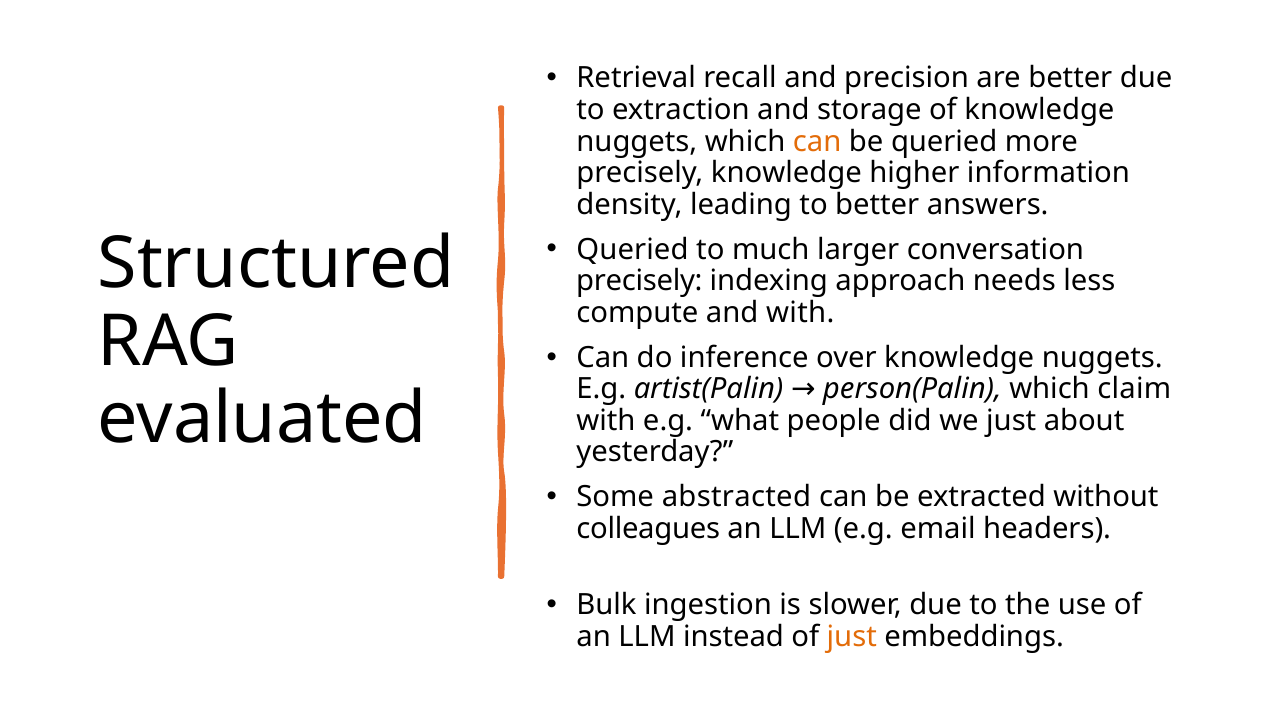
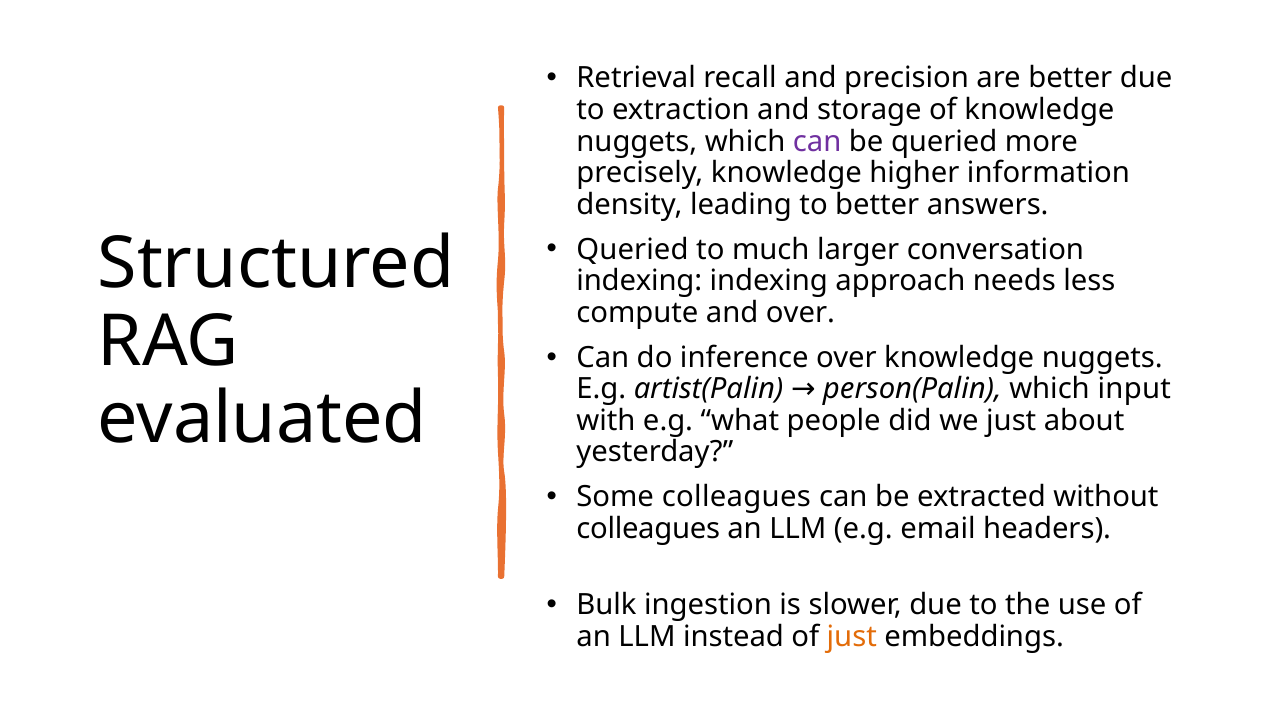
can colour: orange -> purple (817, 141)
precisely: precisely -> indexing (639, 281)
and with: with -> over (800, 313)
claim: claim -> input (1134, 389)
Some abstracted: abstracted -> colleagues (736, 497)
